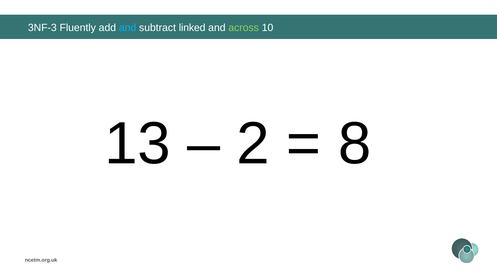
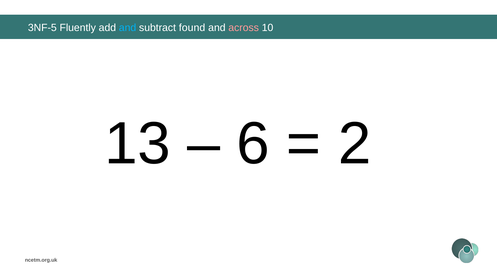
3NF-3: 3NF-3 -> 3NF-5 (42, 28)
linked: linked -> found (192, 28)
across colour: light green -> pink (244, 28)
2: 2 -> 6 (253, 143)
8: 8 -> 2 (355, 143)
